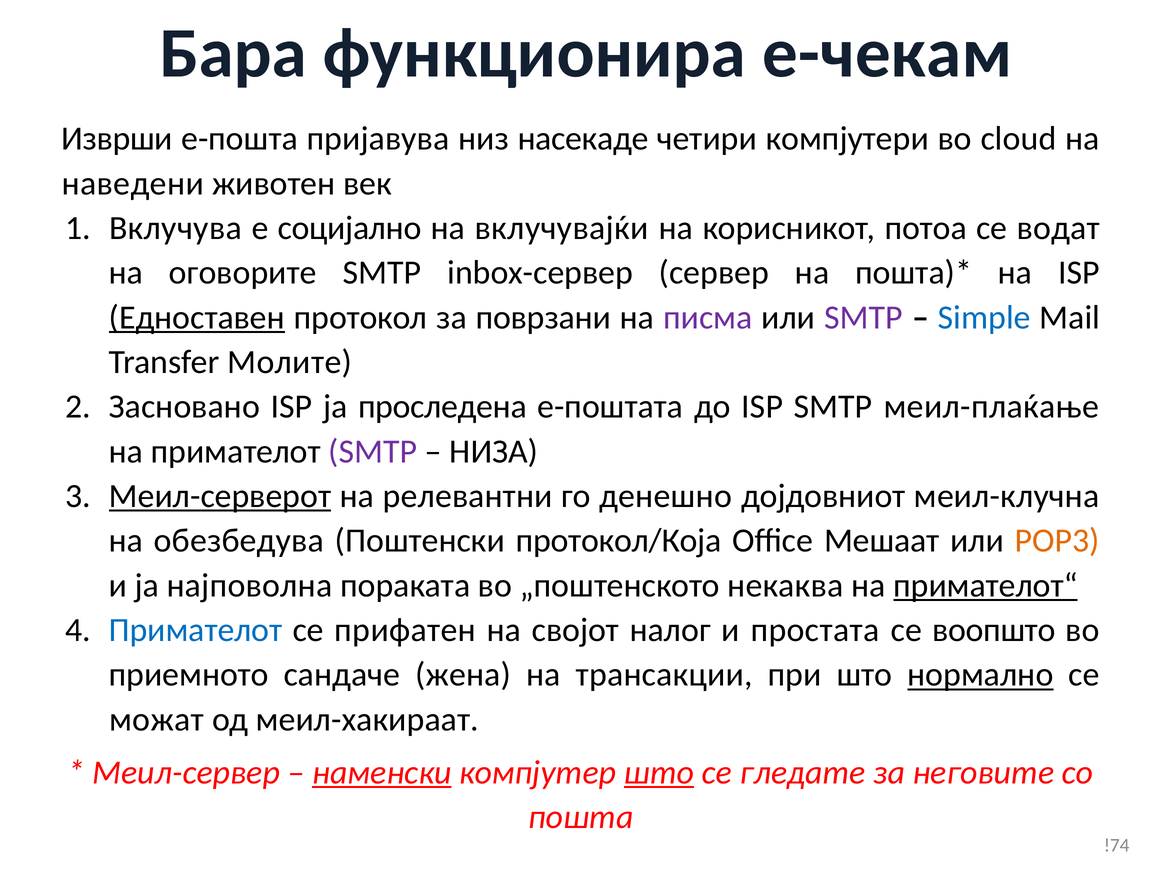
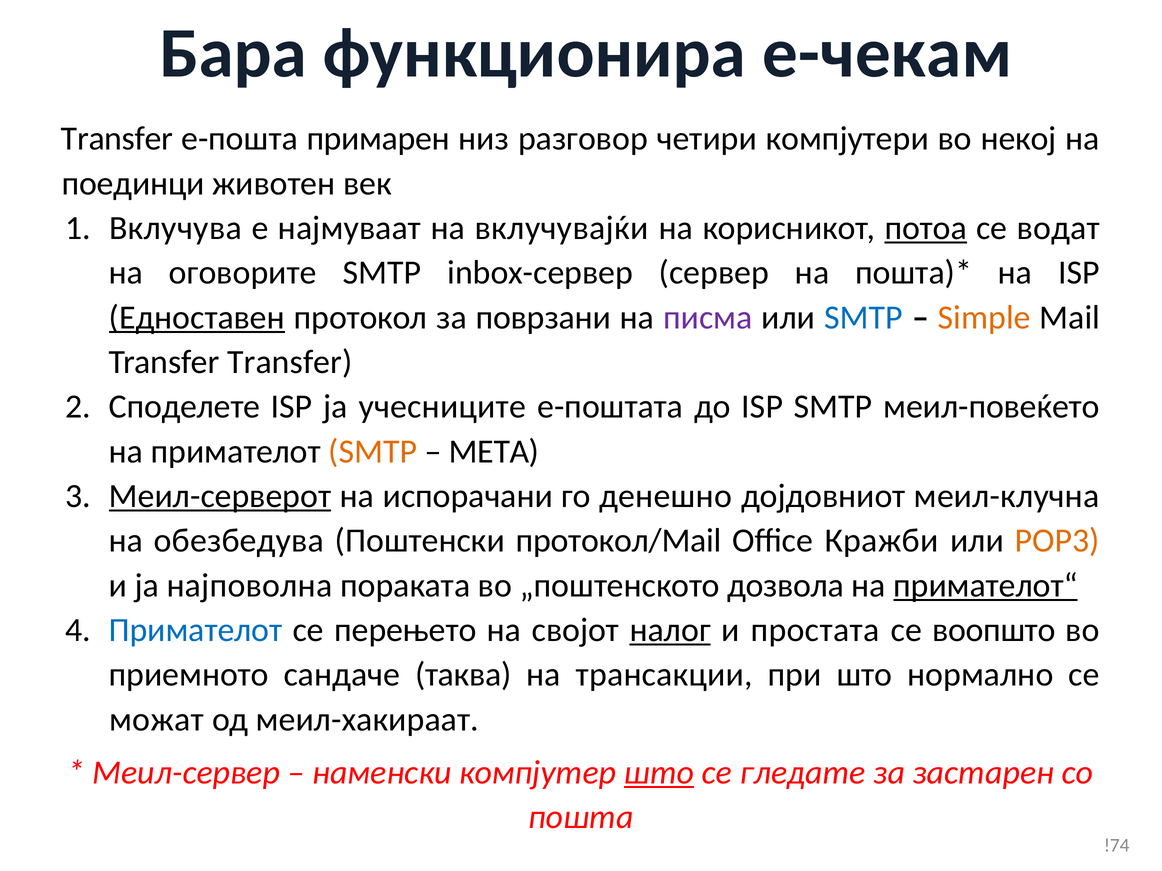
Изврши: Изврши -> Transfer (117, 139)
пријавува: пријавува -> примарен (378, 139)
насекаде: насекаде -> разговор (583, 139)
cloud: cloud -> некој (1019, 139)
наведени: наведени -> поединци (133, 183)
социјално: социјално -> најмуваат (349, 228)
потоа underline: none -> present (926, 228)
SMTP colour: purple -> blue (863, 318)
Simple colour: blue -> orange (984, 318)
Transfer Молите: Молите -> Transfer (290, 362)
Засновано: Засновано -> Споделете (185, 407)
проследена: проследена -> учесниците (442, 407)
меил-плаќање: меил-плаќање -> меил-повеќето (992, 407)
SMTP colour: purple -> orange (373, 452)
НИЗА: НИЗА -> МЕТА (494, 452)
релевантни: релевантни -> испорачани (468, 496)
протокол/Која: протокол/Која -> протокол/Mail (619, 541)
Мешаат: Мешаат -> Кражби (881, 541)
некаква: некаква -> дозвола (786, 586)
прифатен: прифатен -> перењето (405, 630)
налог underline: none -> present (670, 630)
жена: жена -> таква (463, 675)
нормално underline: present -> none (980, 675)
наменски underline: present -> none (382, 773)
неговите: неговите -> застарен (983, 773)
